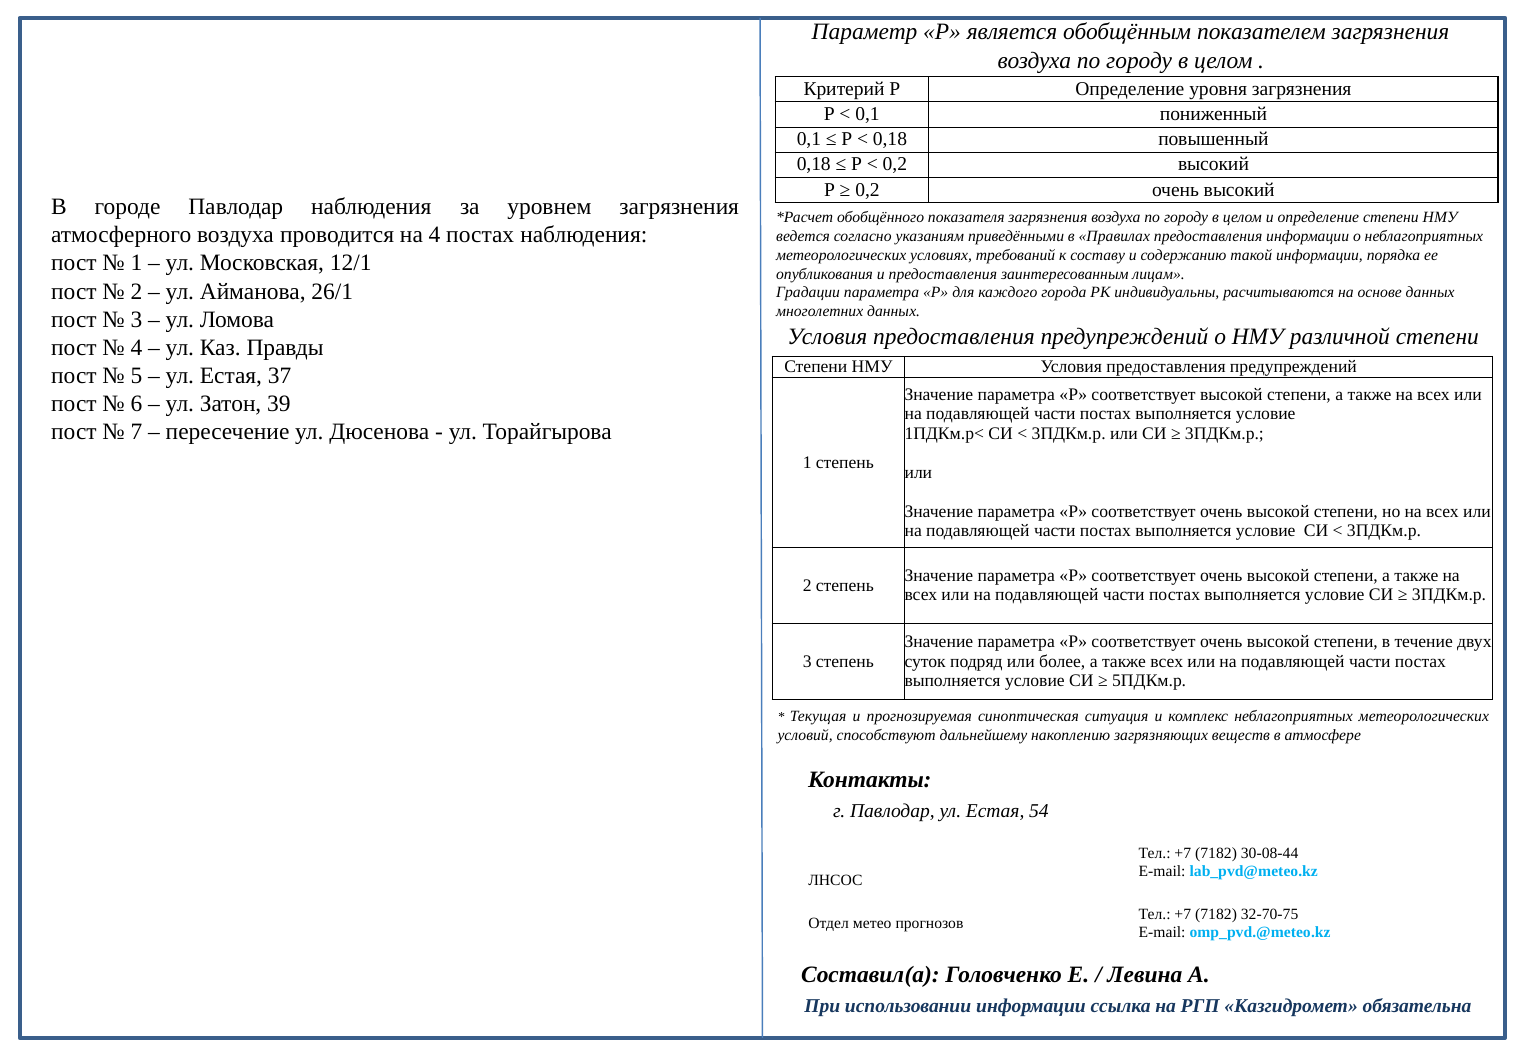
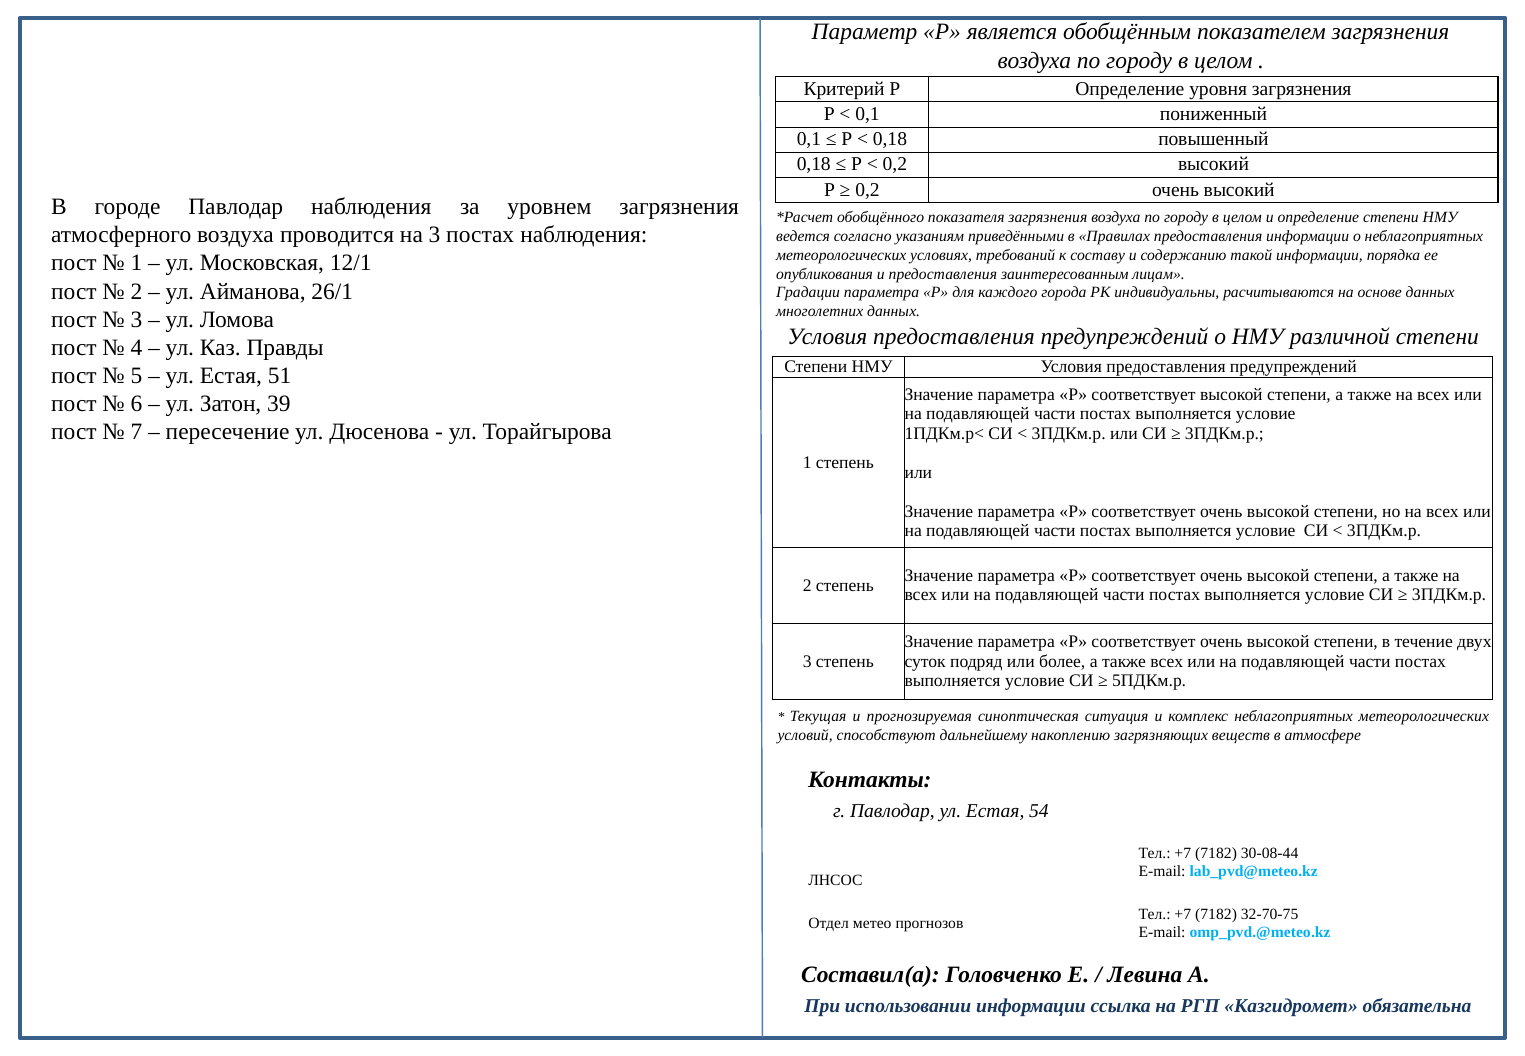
на 4: 4 -> 3 (435, 235)
37: 37 -> 51 (280, 376)
